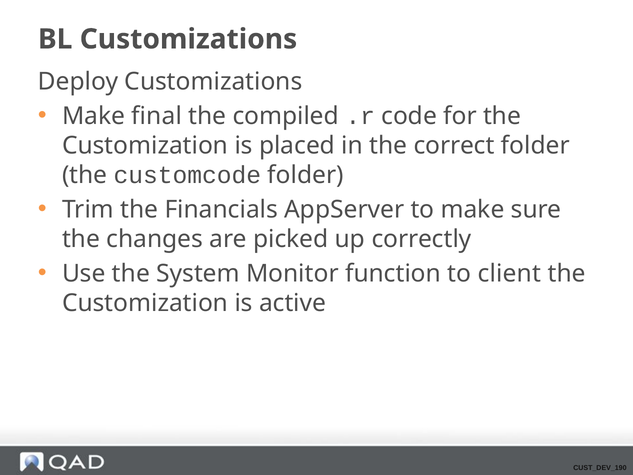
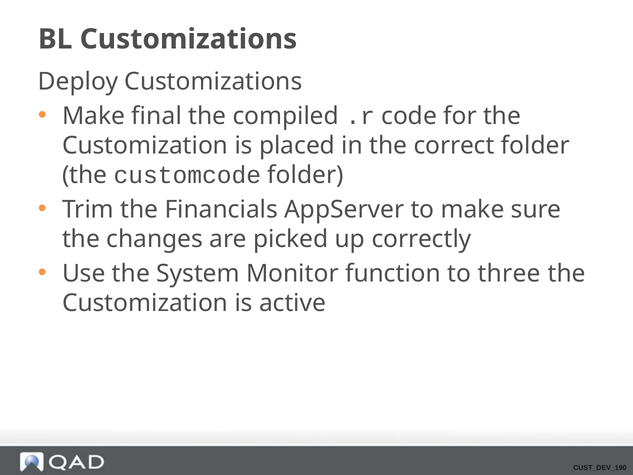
client: client -> three (509, 274)
